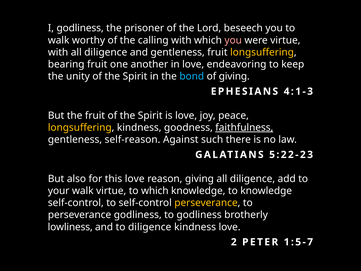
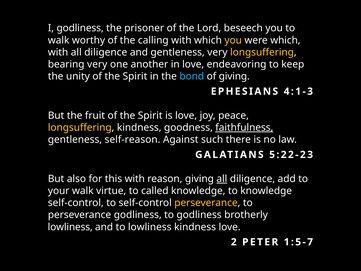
you colour: pink -> yellow (233, 40)
were virtue: virtue -> which (285, 40)
gentleness fruit: fruit -> very (217, 52)
bearing fruit: fruit -> very (97, 64)
this love: love -> with (135, 179)
all underline: none -> present (222, 179)
to which: which -> called (155, 191)
to diligence: diligence -> lowliness (150, 227)
